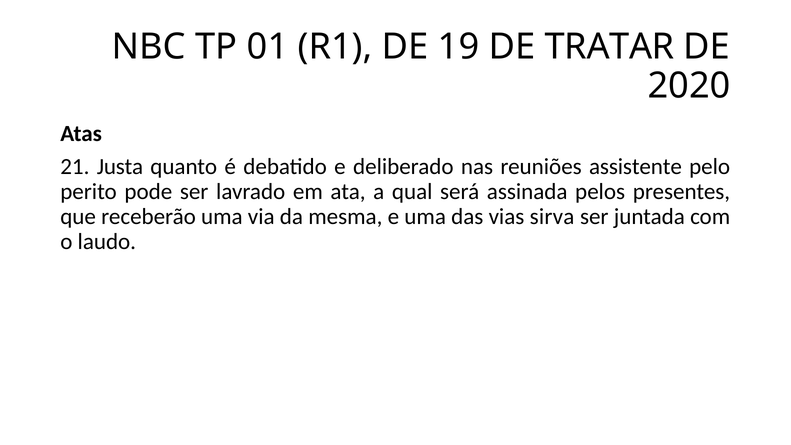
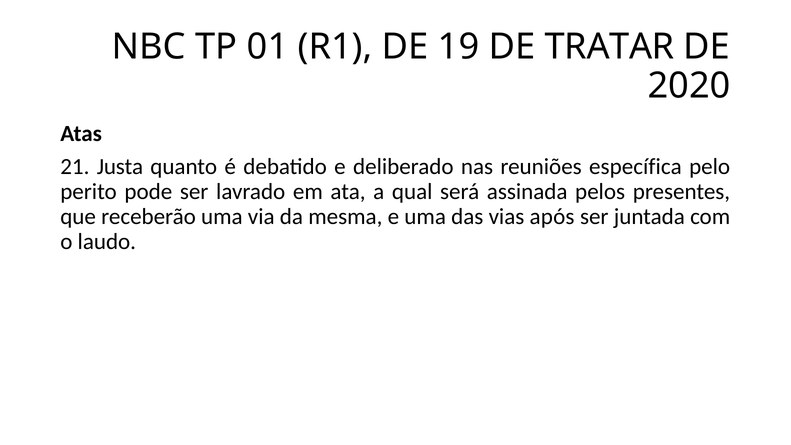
assistente: assistente -> específica (635, 167)
sirva: sirva -> após (552, 217)
